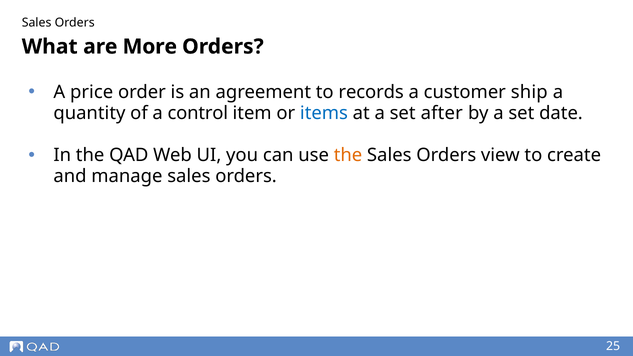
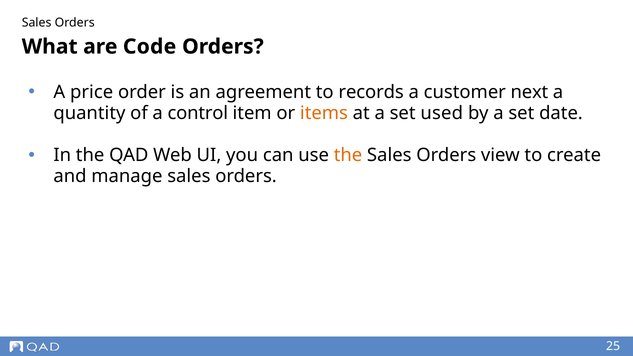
More: More -> Code (150, 47)
ship: ship -> next (529, 92)
items colour: blue -> orange (324, 113)
after: after -> used (442, 113)
